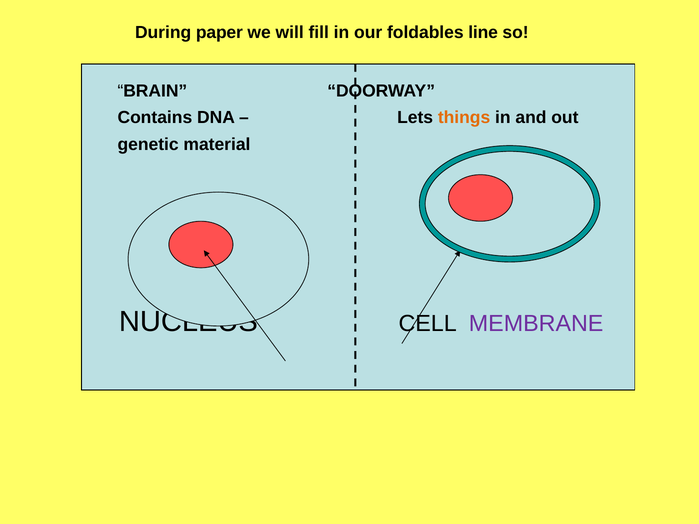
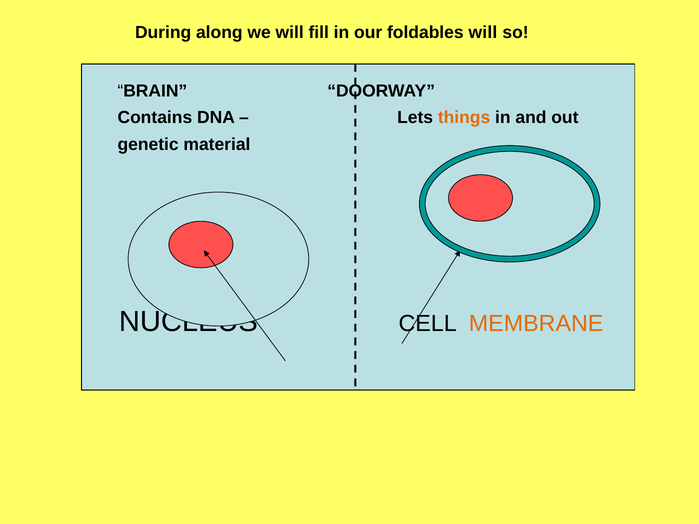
paper: paper -> along (219, 33)
foldables line: line -> will (483, 33)
MEMBRANE colour: purple -> orange (536, 324)
